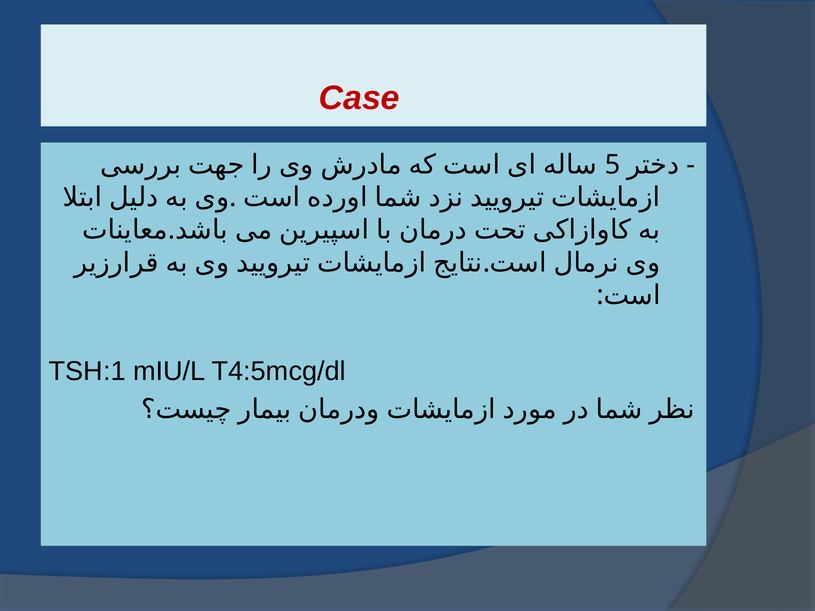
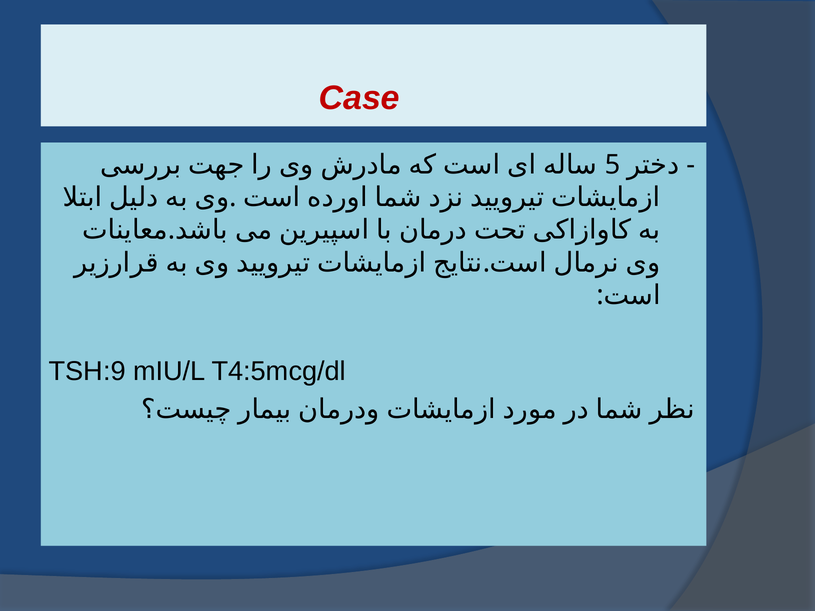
TSH:1: TSH:1 -> TSH:9 (87, 371)
